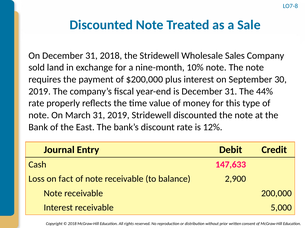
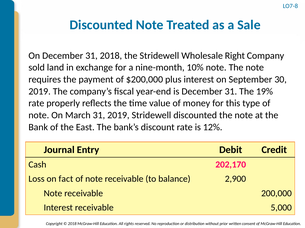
Sales: Sales -> Right (235, 56)
44%: 44% -> 19% (265, 92)
147,633: 147,633 -> 202,170 (231, 165)
